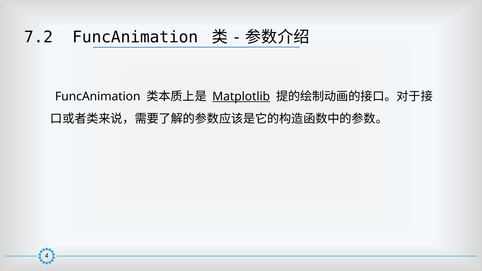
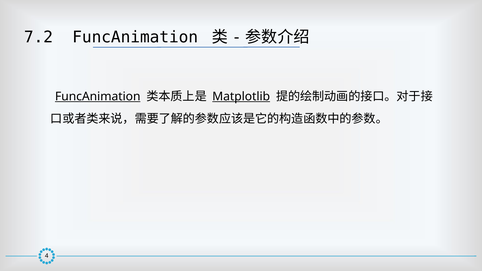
FuncAnimation underline: none -> present (98, 96)
